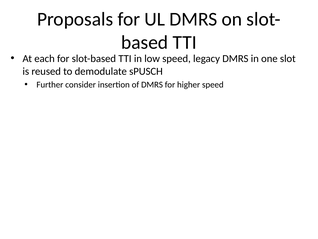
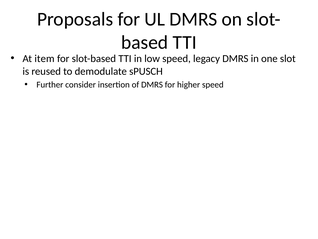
each: each -> item (44, 58)
